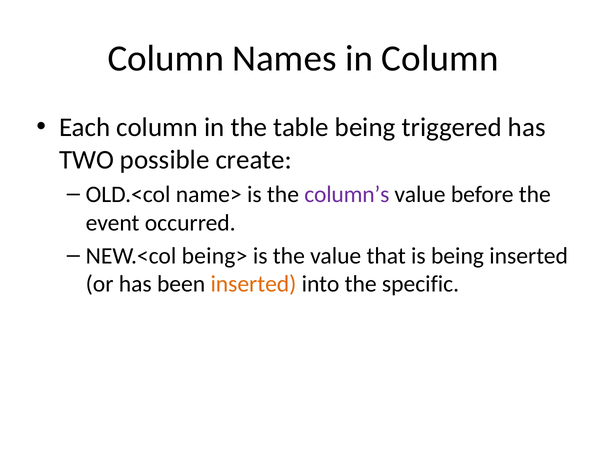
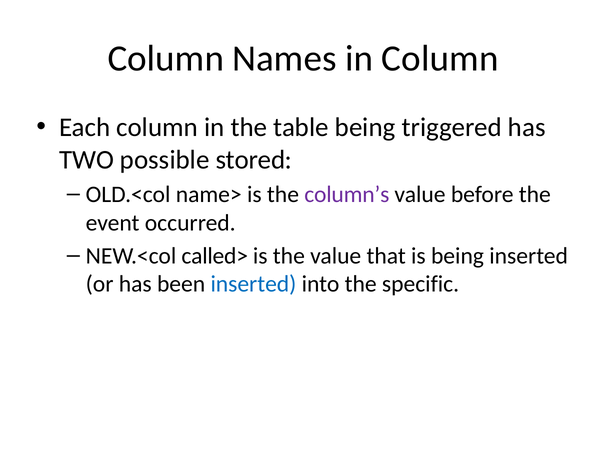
create: create -> stored (254, 160)
being>: being> -> called> (215, 256)
inserted colour: orange -> blue (253, 284)
